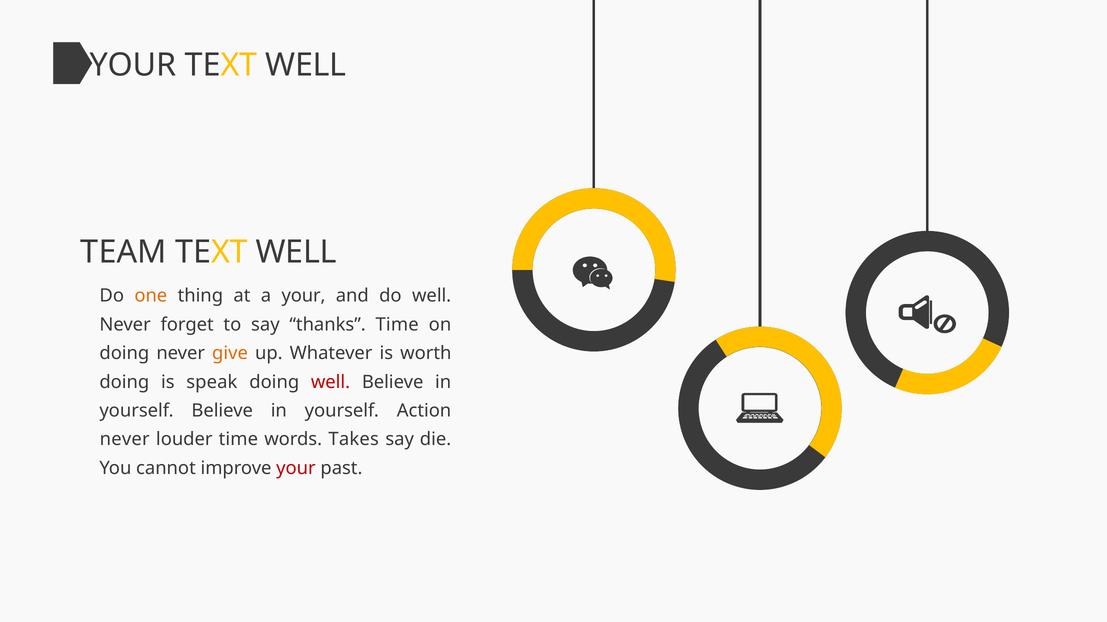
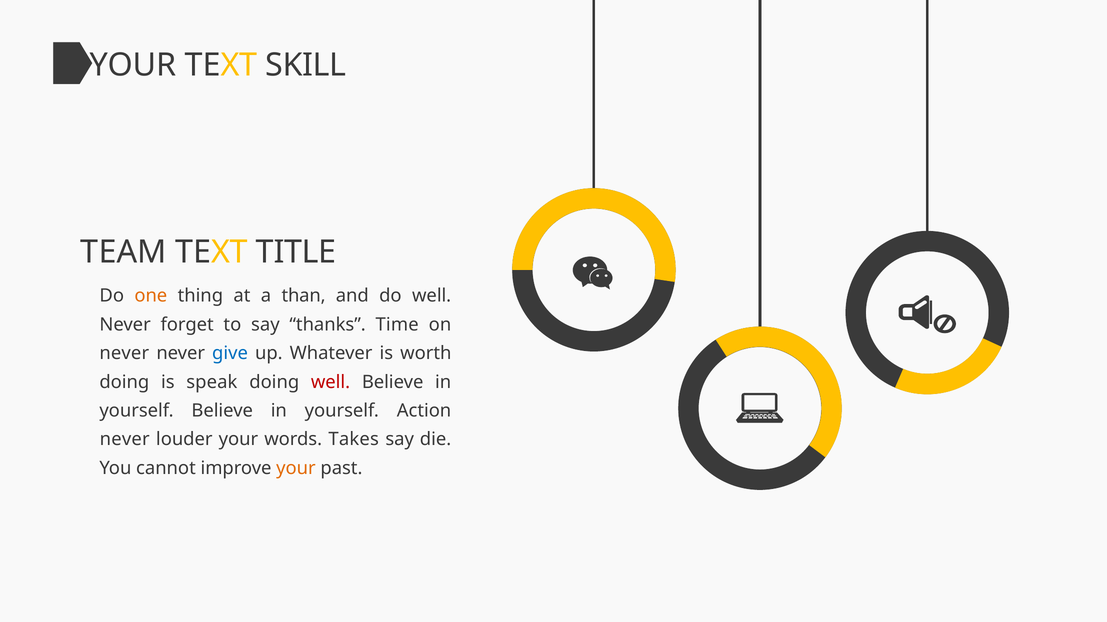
YOUR TEXT WELL: WELL -> SKILL (306, 65)
WELL: WELL -> TITLE (296, 252)
a your: your -> than (304, 296)
doing: doing -> never (124, 354)
give colour: orange -> blue (230, 354)
louder time: time -> your (238, 440)
your colour: red -> orange (296, 469)
